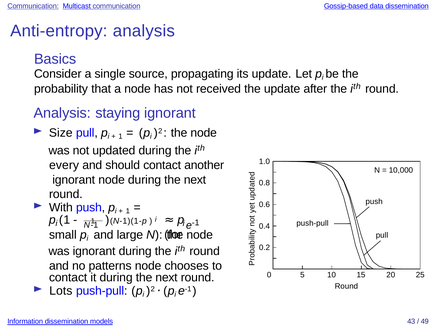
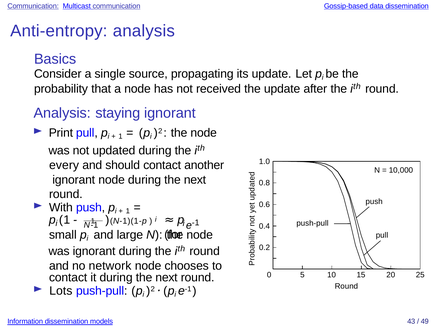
Size: Size -> Print (61, 133)
patterns: patterns -> network (110, 266)
